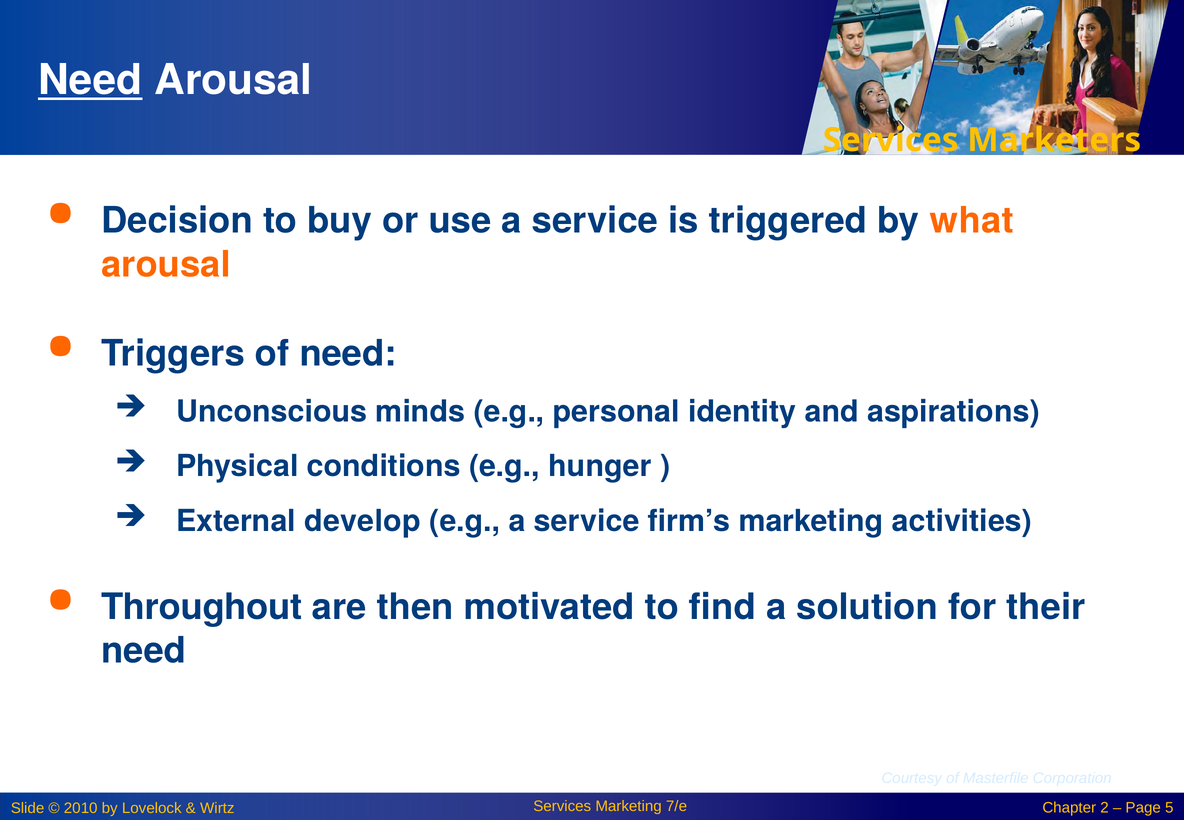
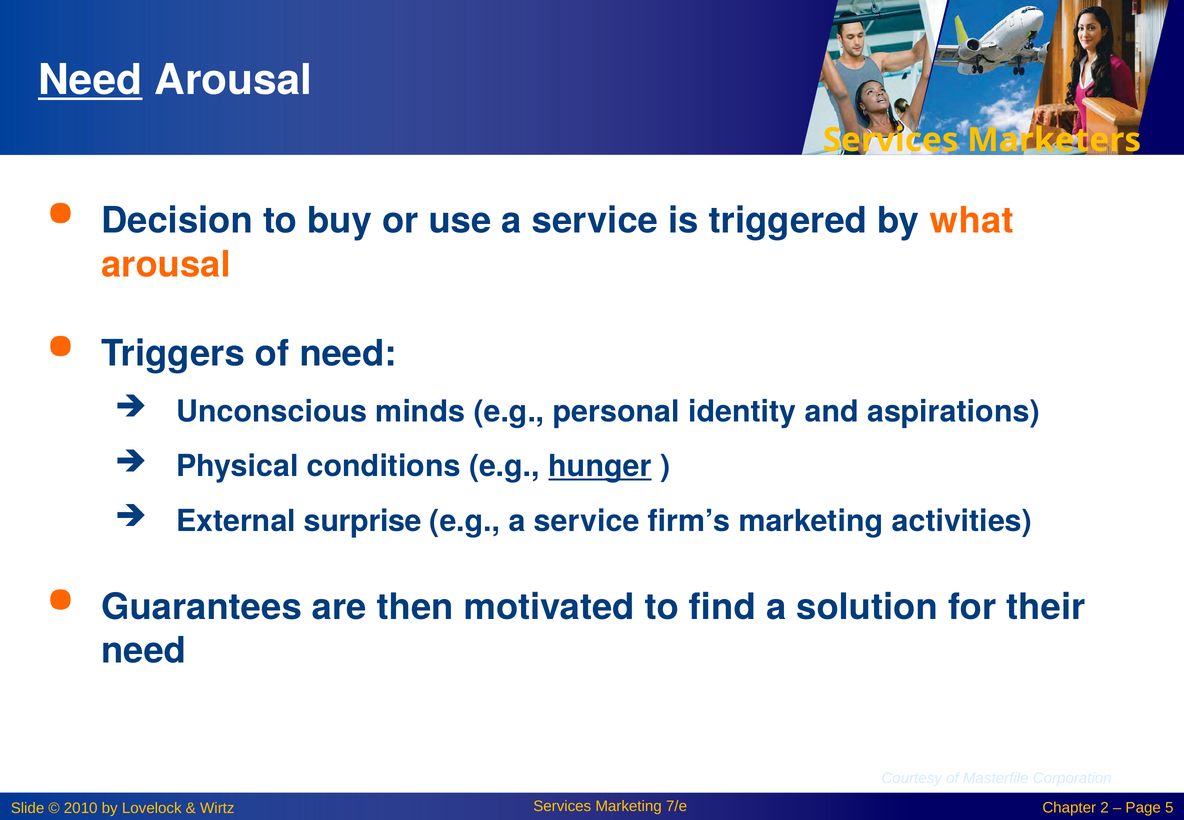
hunger underline: none -> present (600, 466)
develop: develop -> surprise (363, 521)
Throughout: Throughout -> Guarantees (201, 607)
